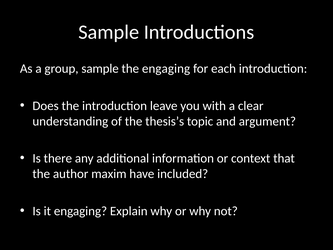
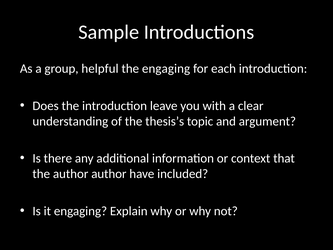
group sample: sample -> helpful (100, 69)
author maxim: maxim -> author (109, 174)
